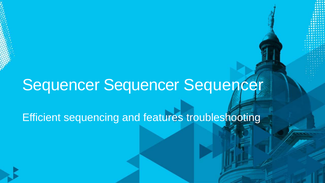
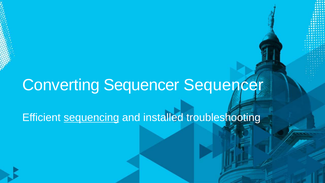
Sequencer: Sequencer -> Converting (61, 85)
sequencing underline: none -> present (91, 118)
features: features -> installed (163, 118)
